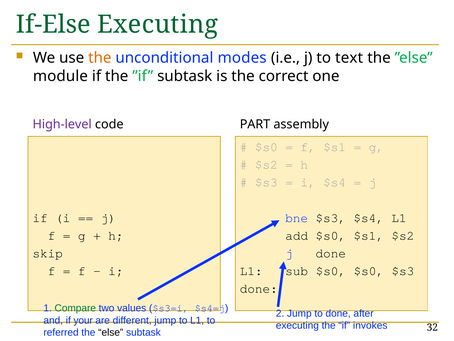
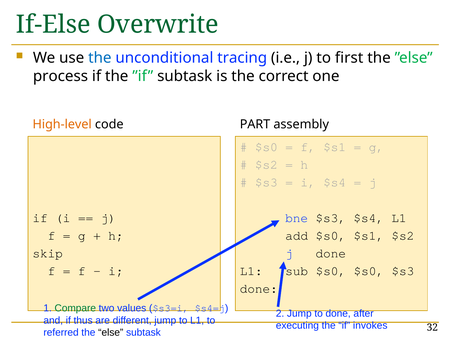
If-Else Executing: Executing -> Overwrite (158, 24)
the colour: orange -> blue (100, 58)
modes: modes -> tracing (242, 58)
text: text -> first (349, 58)
module: module -> process (60, 76)
High-level colour: purple -> orange (62, 124)
your: your -> thus (83, 320)
